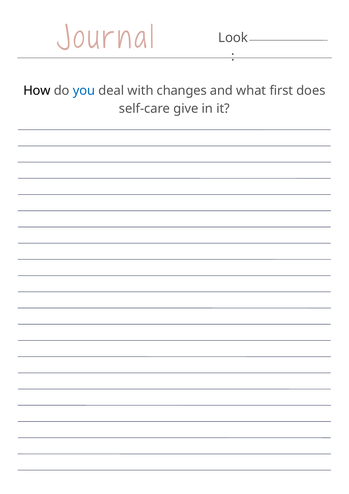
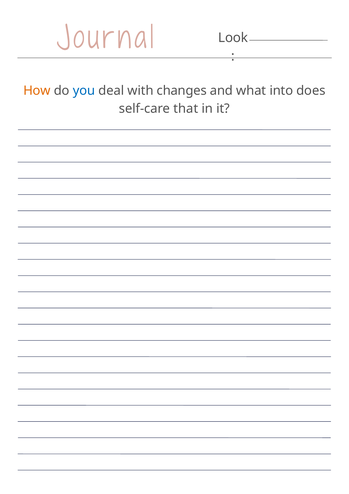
How colour: black -> orange (37, 91)
first: first -> into (281, 91)
give: give -> that (186, 109)
